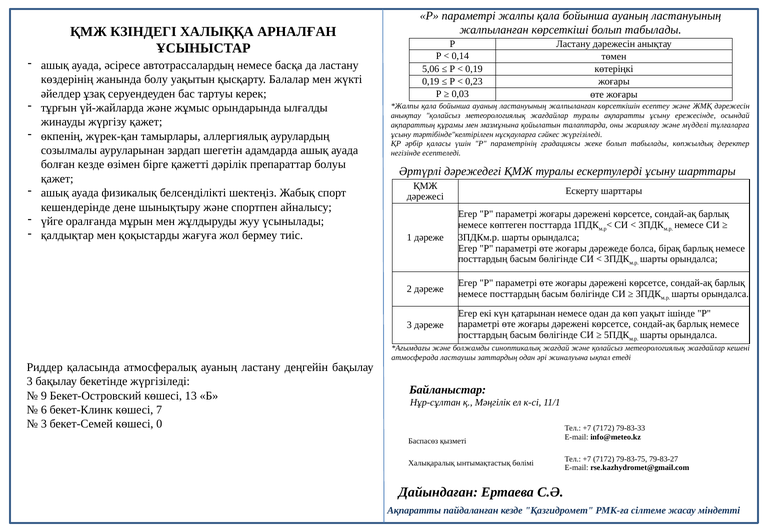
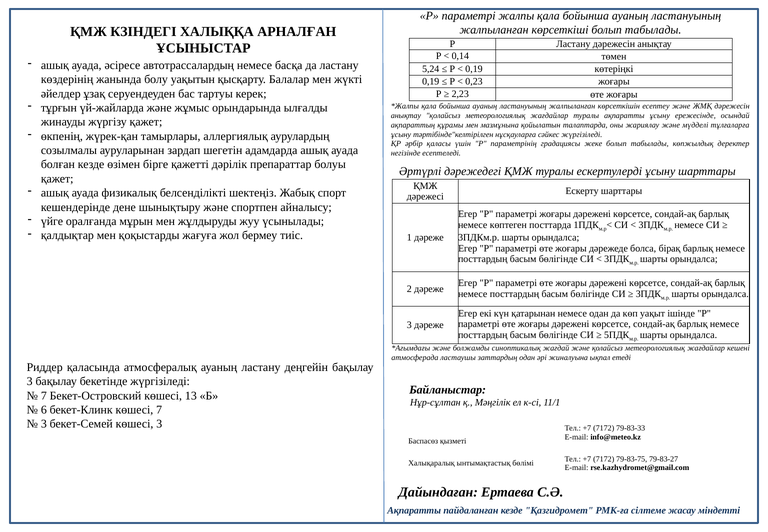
5,06: 5,06 -> 5,24 (431, 69)
0,03: 0,03 -> 2,23 (460, 94)
9: 9 -> 7 (44, 395)
көшесі 0: 0 -> 3 (159, 424)
